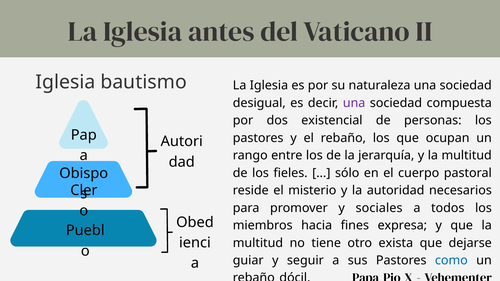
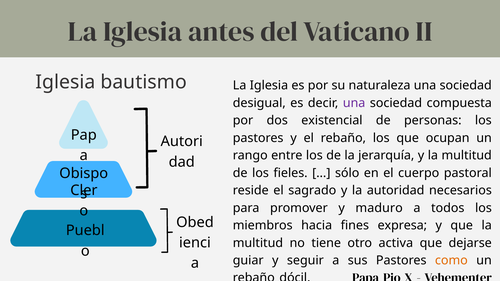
misterio: misterio -> sagrado (312, 191)
sociales: sociales -> maduro (379, 208)
exista: exista -> activa (396, 243)
como colour: blue -> orange (451, 261)
